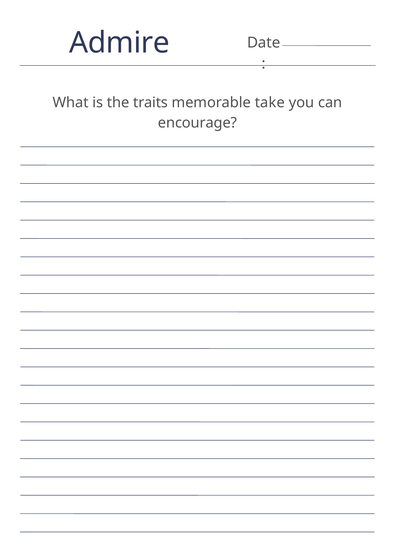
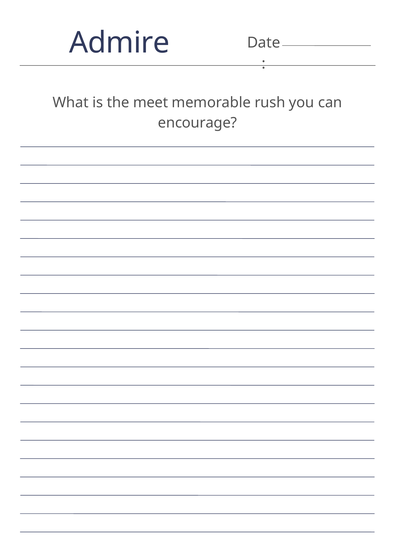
traits: traits -> meet (151, 102)
take: take -> rush (270, 102)
